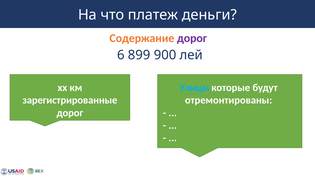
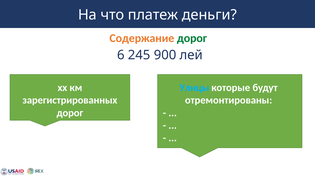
дорог colour: purple -> green (192, 38)
899: 899 -> 245 (139, 55)
зарегистрированные: зарегистрированные -> зарегистрированных (70, 100)
